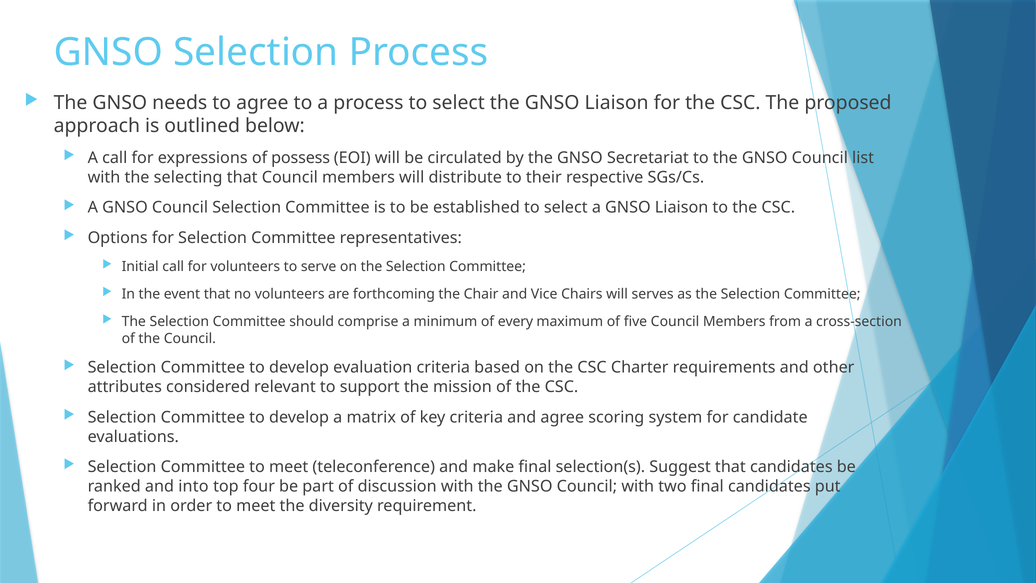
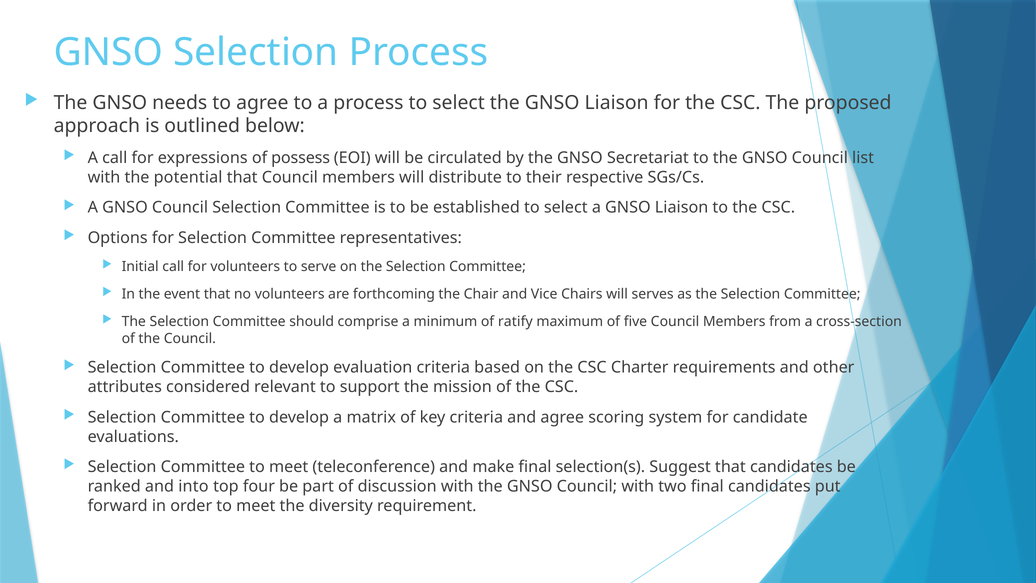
selecting: selecting -> potential (188, 177)
every: every -> ratify (515, 322)
